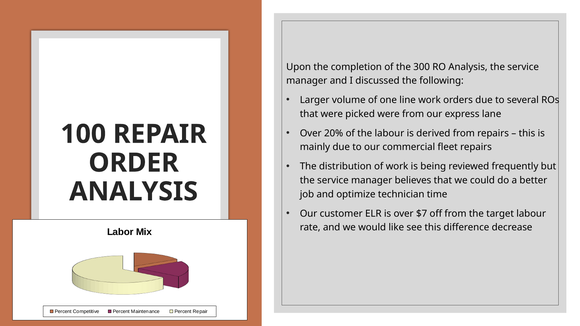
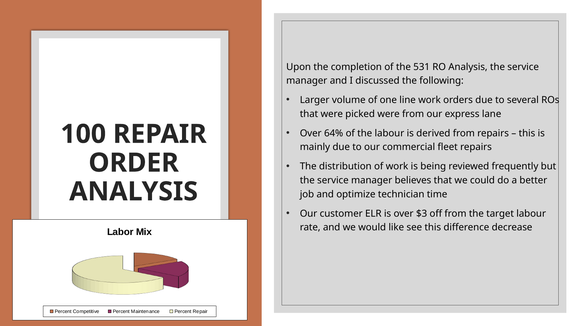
300: 300 -> 531 (422, 67)
20%: 20% -> 64% (334, 133)
$7: $7 -> $3 (422, 214)
